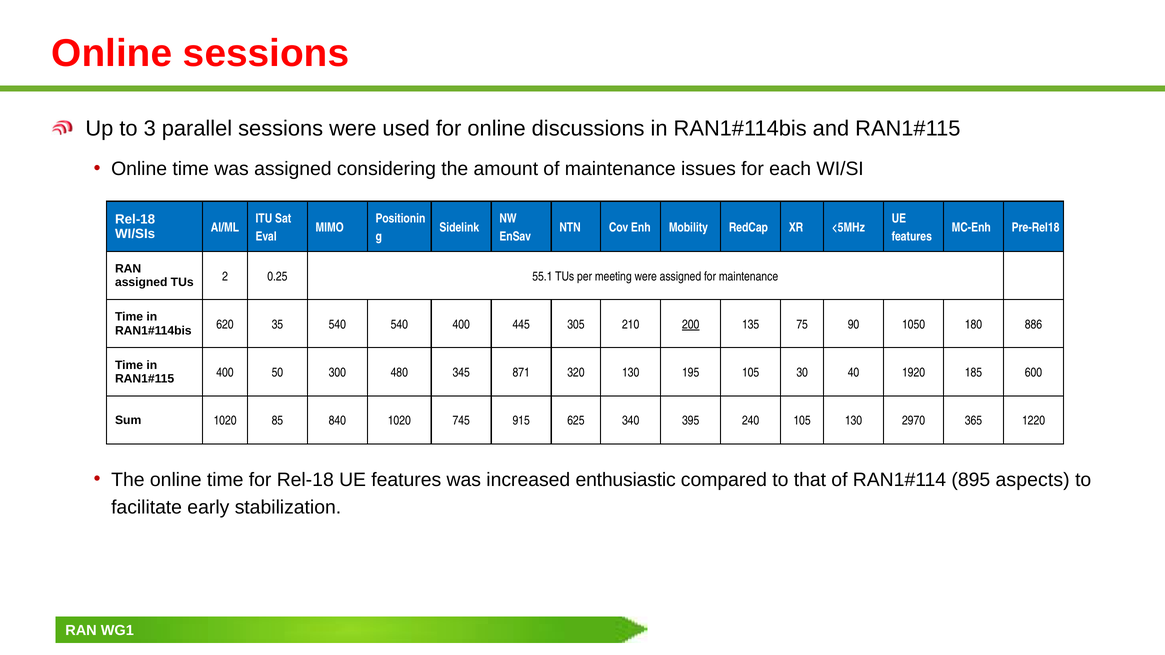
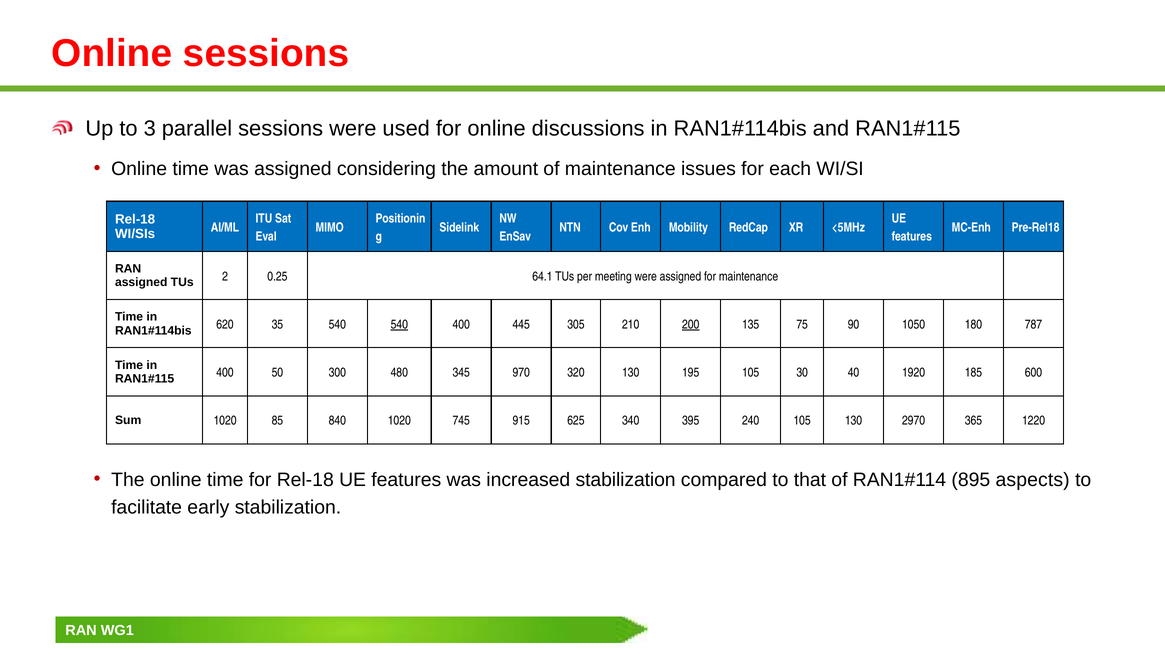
55.1: 55.1 -> 64.1 (542, 276)
540 underline: none -> present (399, 325)
886: 886 -> 787 (1034, 325)
871: 871 -> 970 (521, 373)
enthusiastic: enthusiastic -> stabilization (626, 480)
